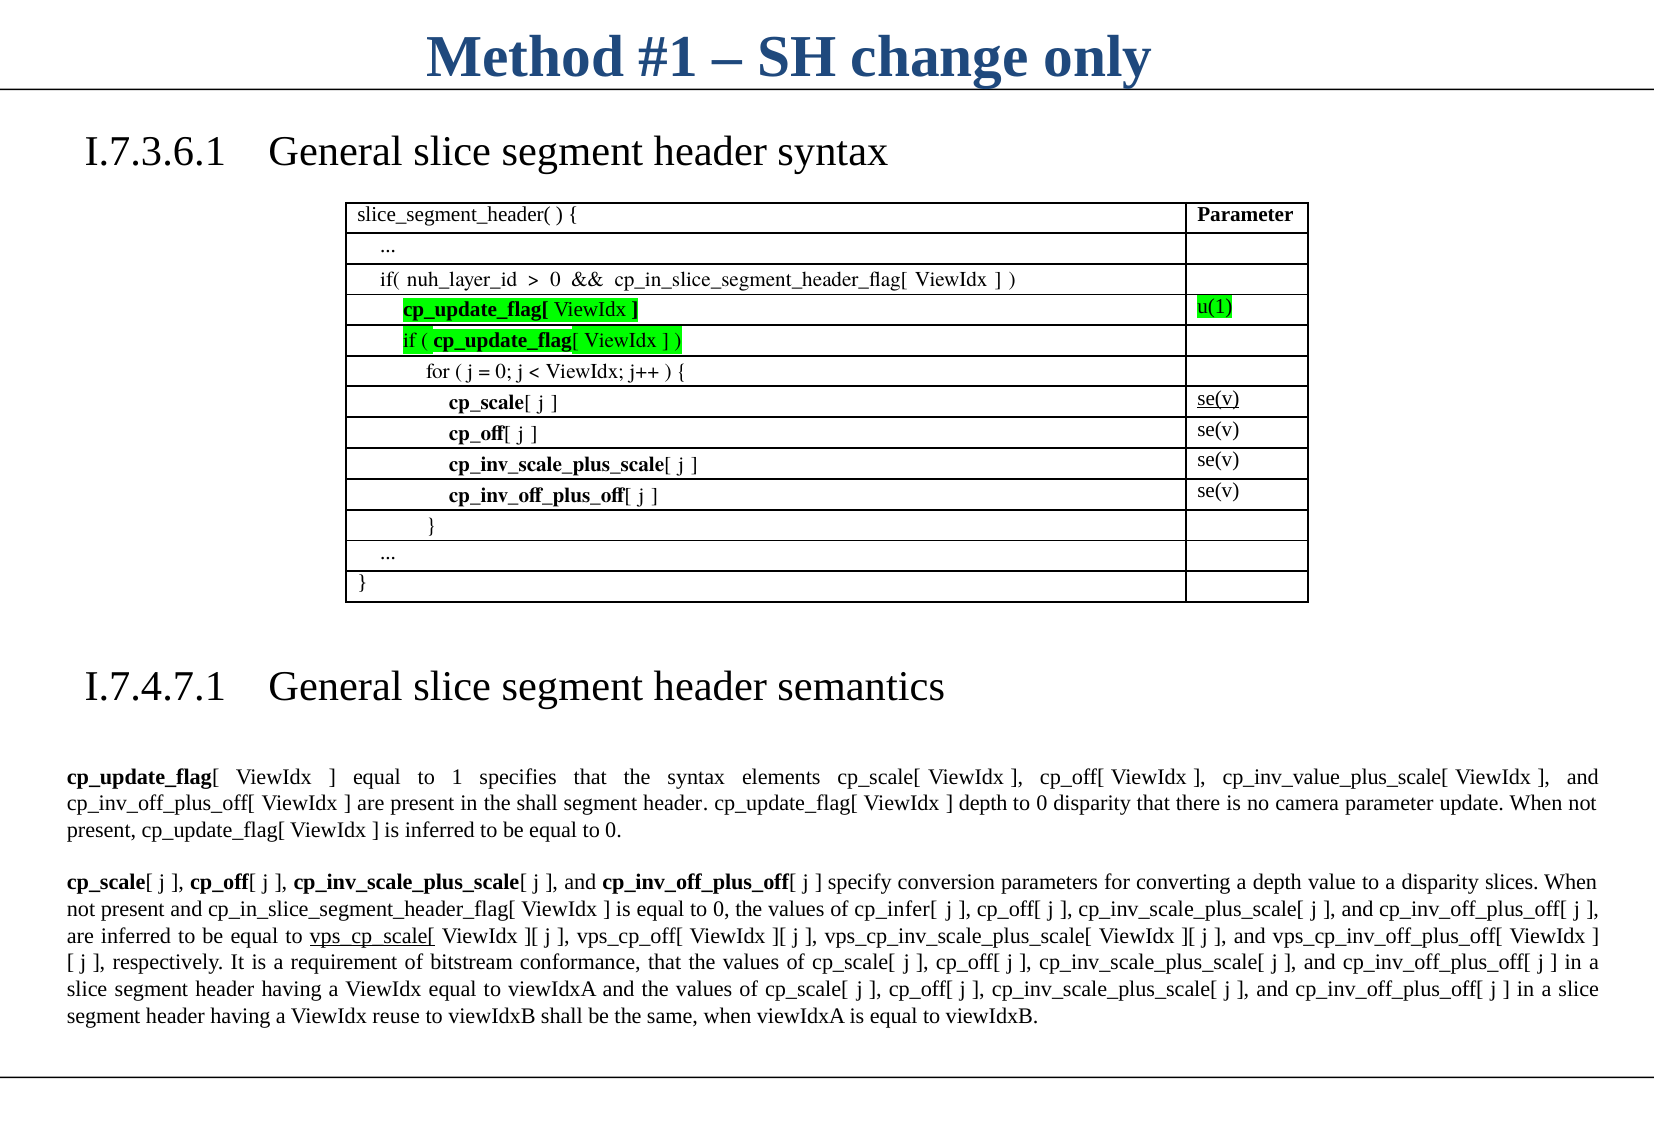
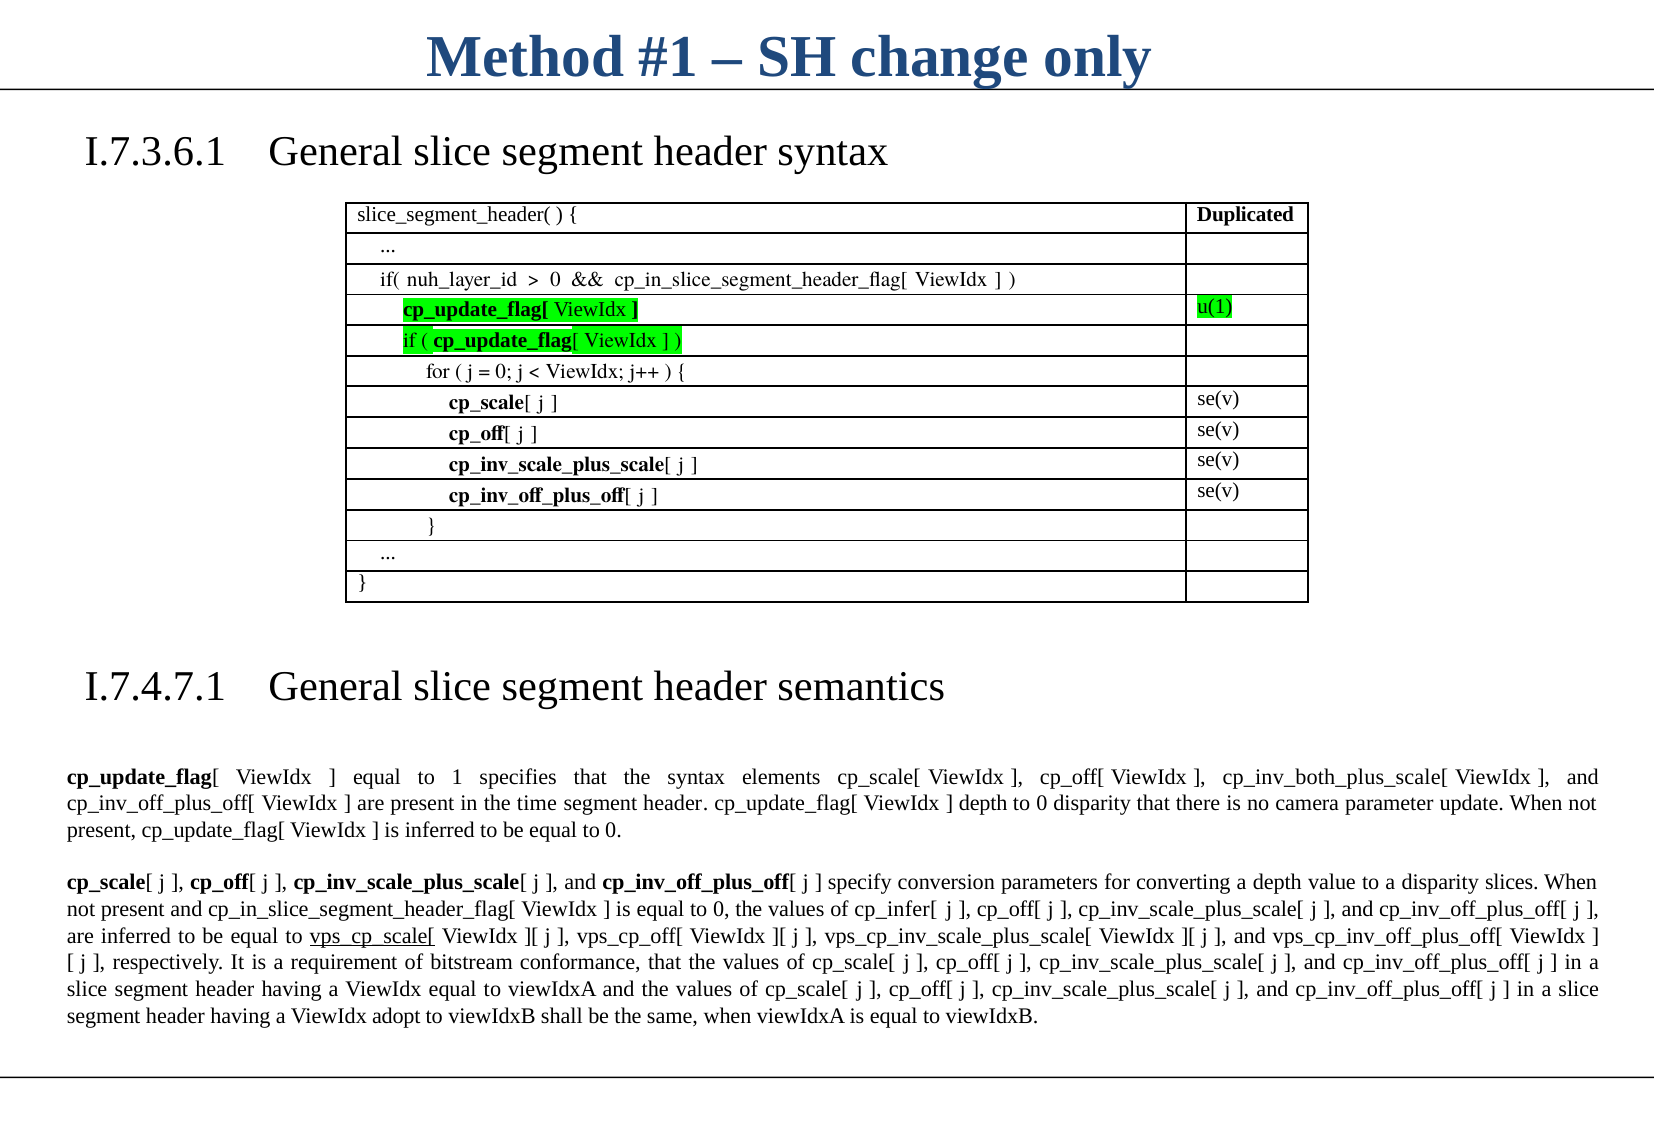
Parameter: Parameter -> Duplicated (1245, 215)
se(v underline: present -> none (1218, 398)
cp_inv_value_plus_scale[: cp_inv_value_plus_scale[ -> cp_inv_both_plus_scale[ (1335, 777)
the shall: shall -> time (537, 804)
reuse: reuse -> adopt (396, 1016)
